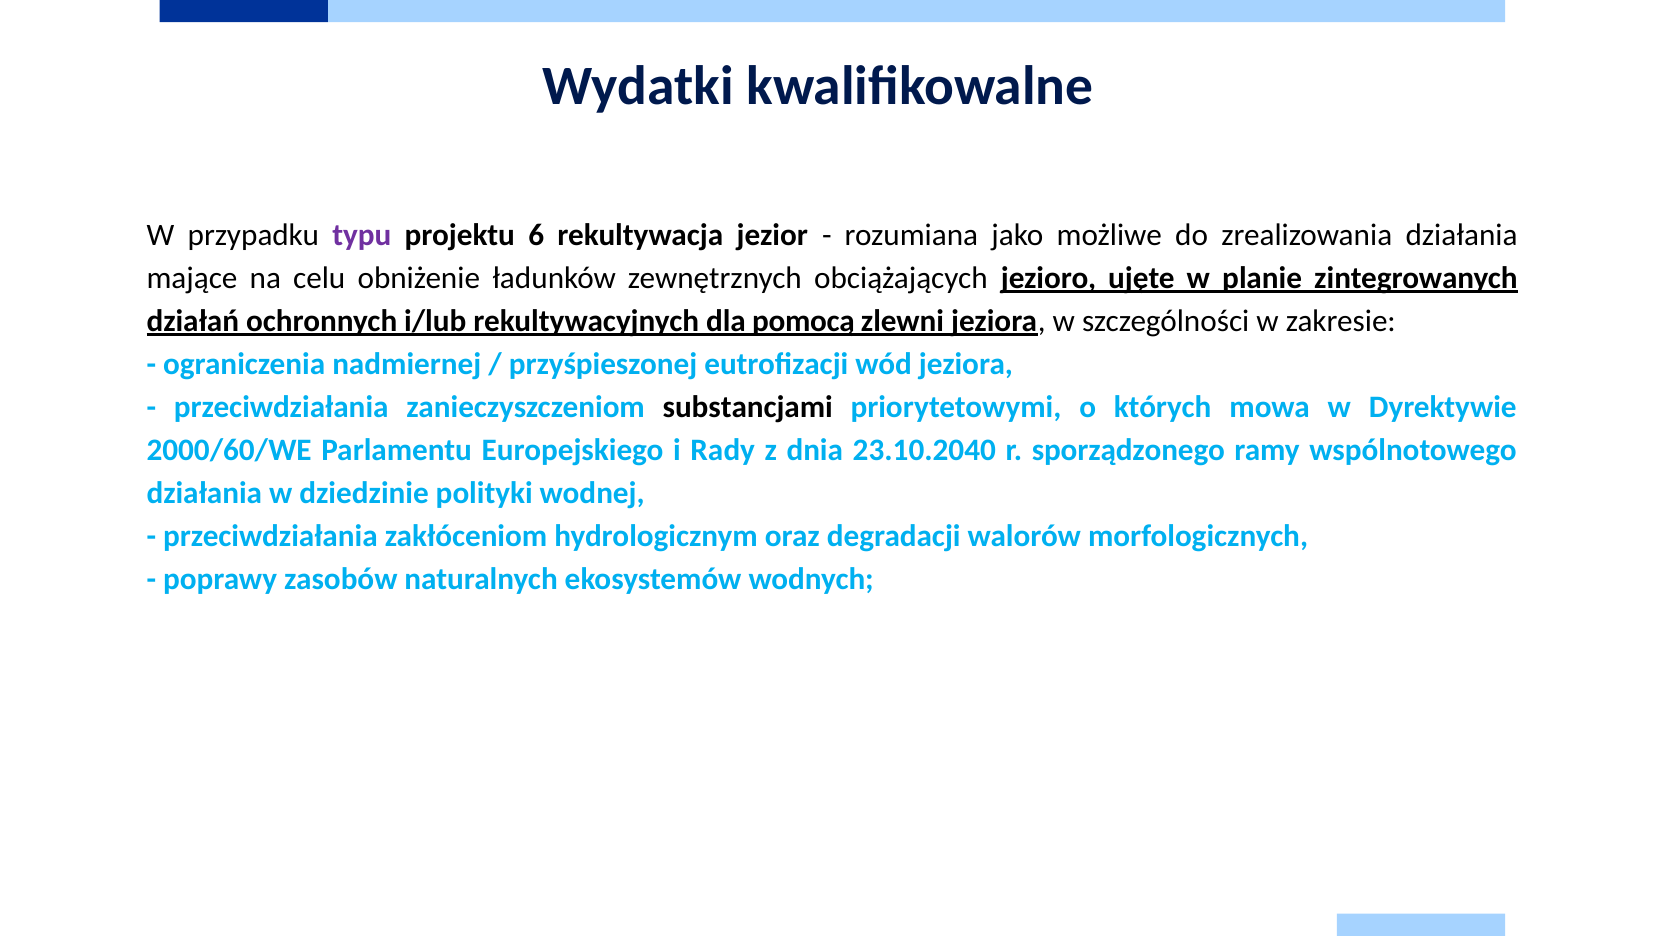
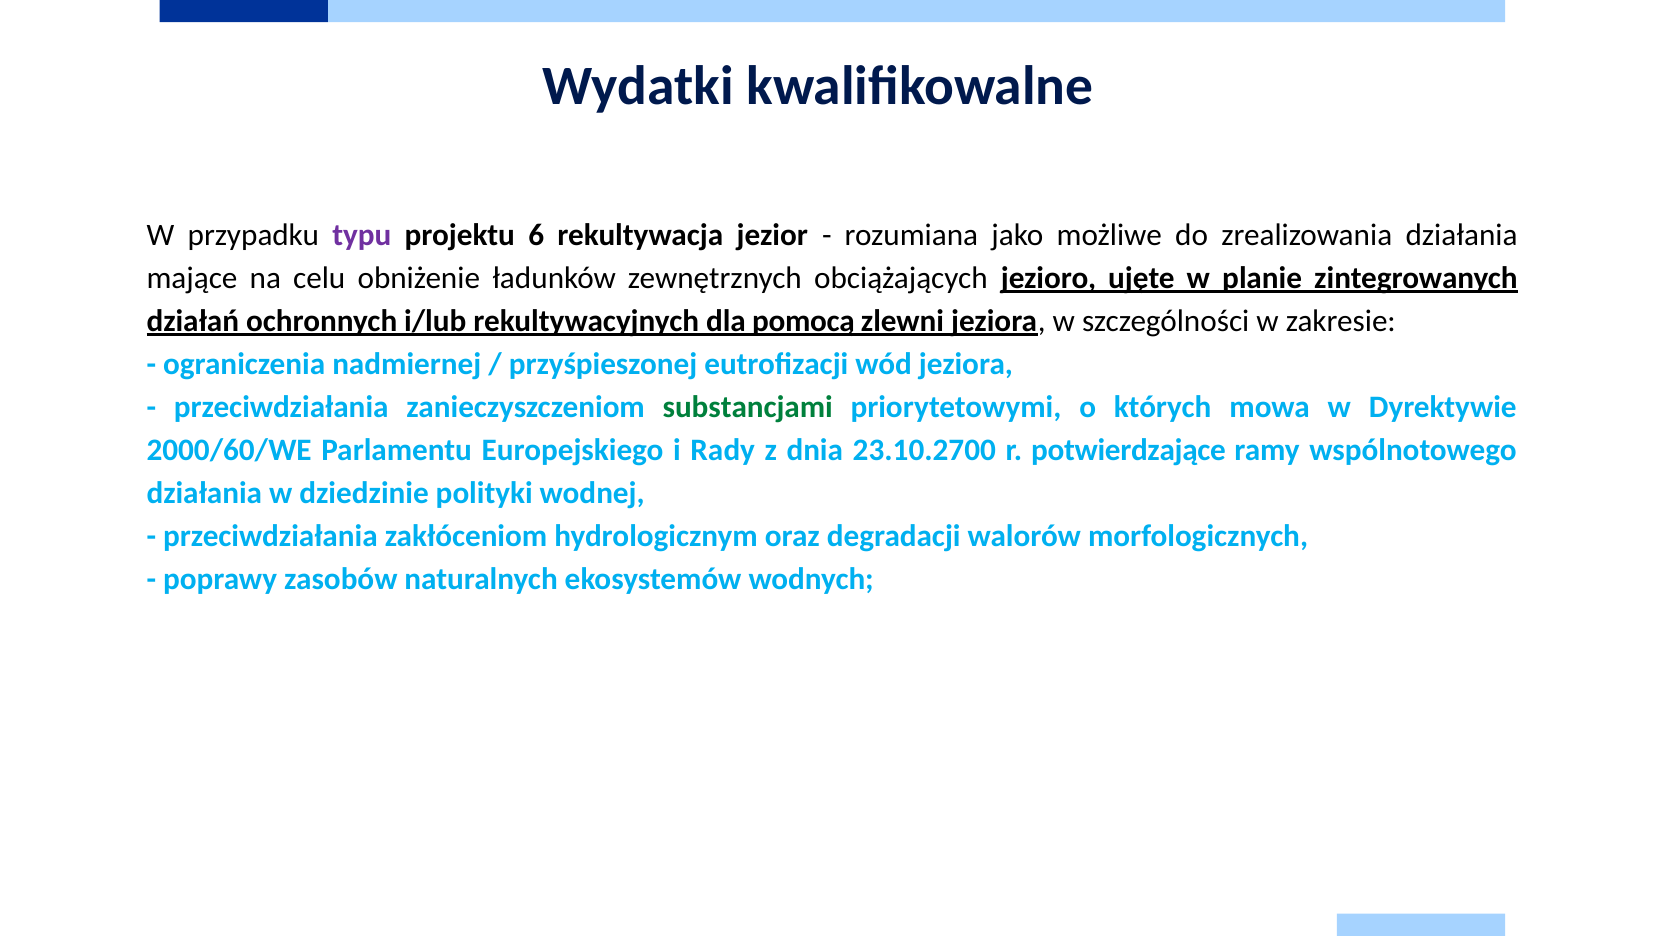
substancjami colour: black -> green (748, 407)
23.10.2040: 23.10.2040 -> 23.10.2700 (924, 450)
sporządzonego: sporządzonego -> potwierdzające (1129, 450)
